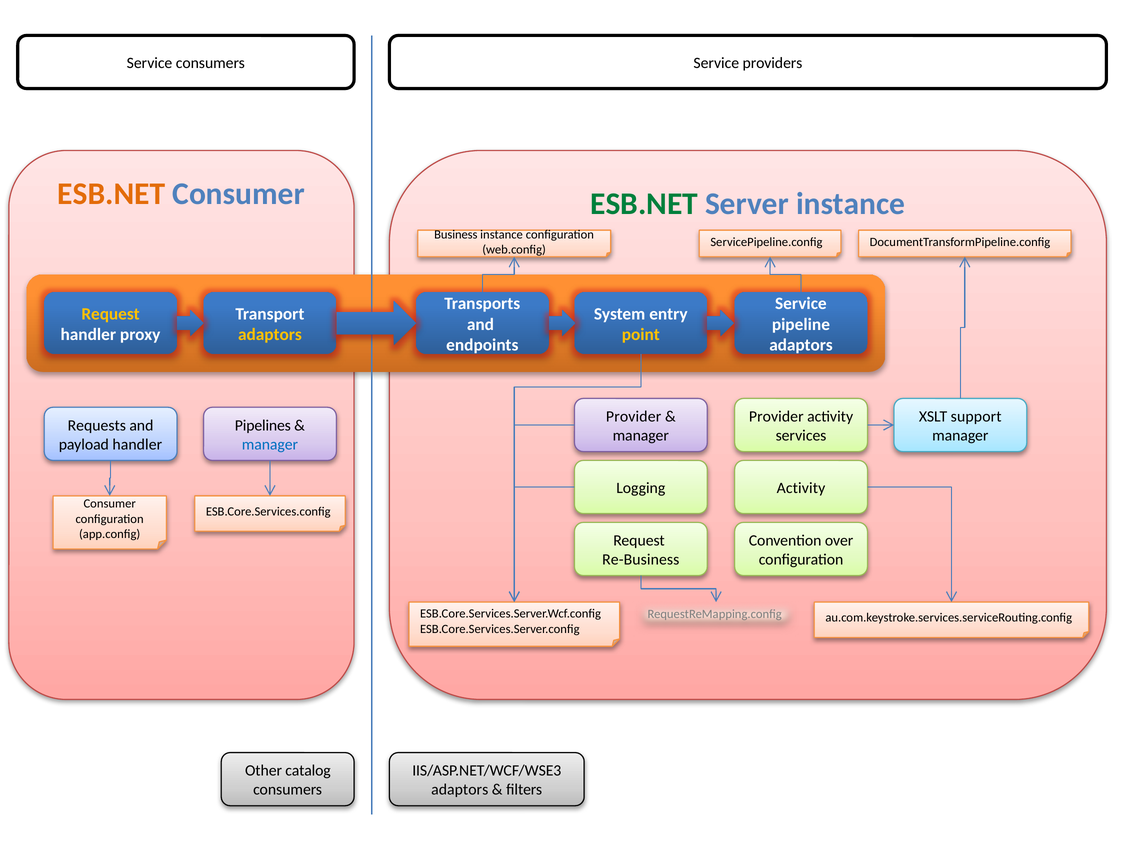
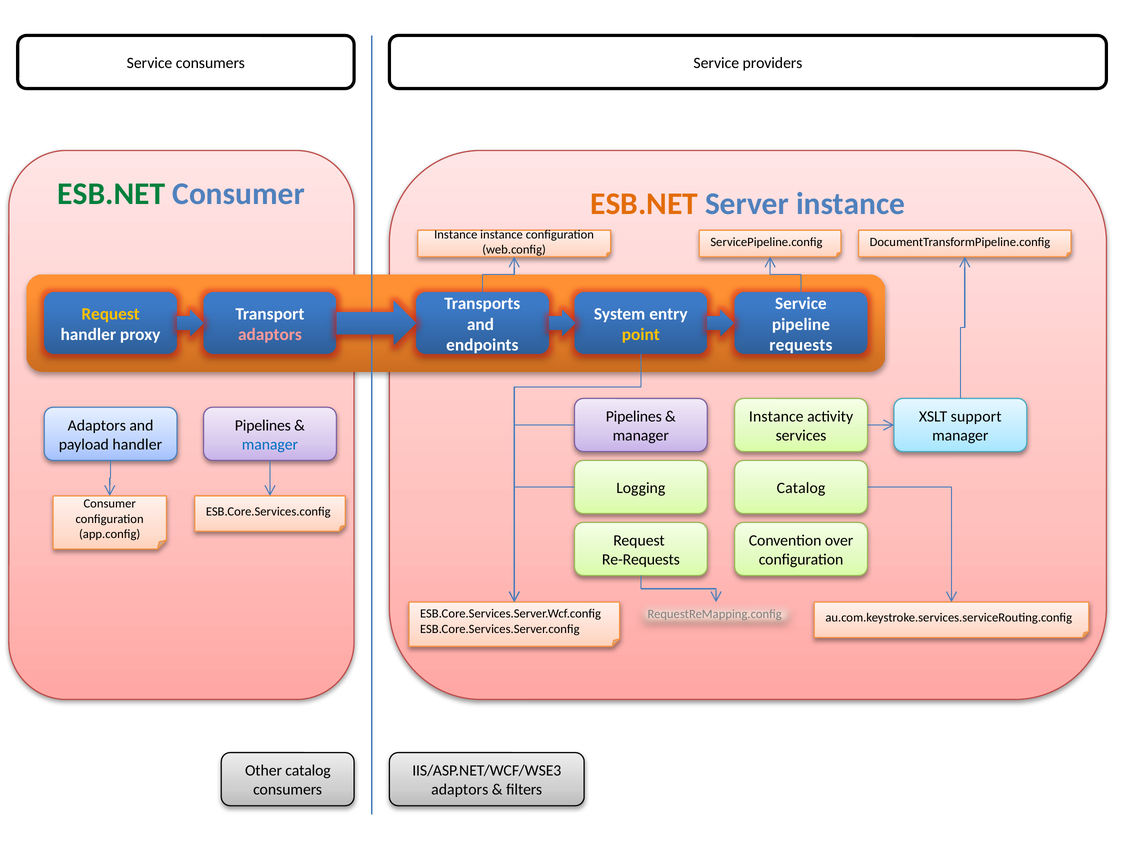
ESB.NET colour: orange -> green (111, 194)
ESB.NET colour: green -> orange (644, 204)
Business: Business -> Instance (456, 234)
adaptors colour: yellow -> pink (270, 335)
adaptors: adaptors -> requests (801, 345)
Provider: Provider -> Pipelines (634, 417)
Provider: Provider -> Instance (776, 417)
Requests: Requests -> Adaptors (97, 425)
Activity: Activity -> Catalog (801, 488)
Re-Business: Re-Business -> Re-Requests (641, 559)
